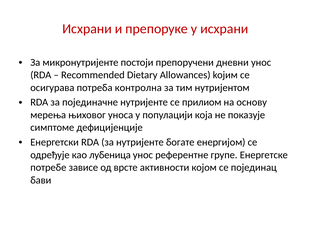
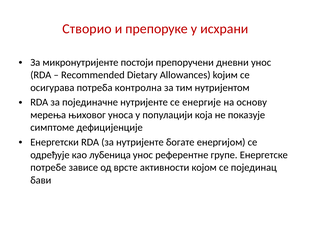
Исхрани: Исхрани -> Створио (87, 29)
прилиом: прилиом -> енергије (202, 102)
